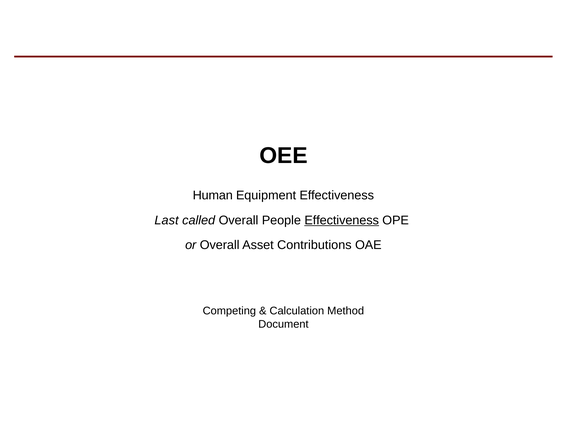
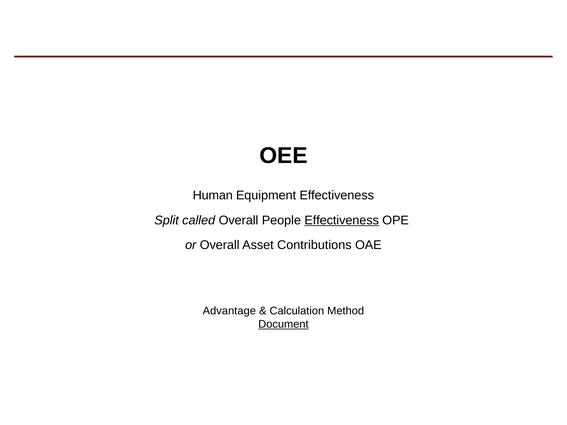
Last: Last -> Split (167, 220)
Competing: Competing -> Advantage (229, 311)
Document underline: none -> present (283, 324)
